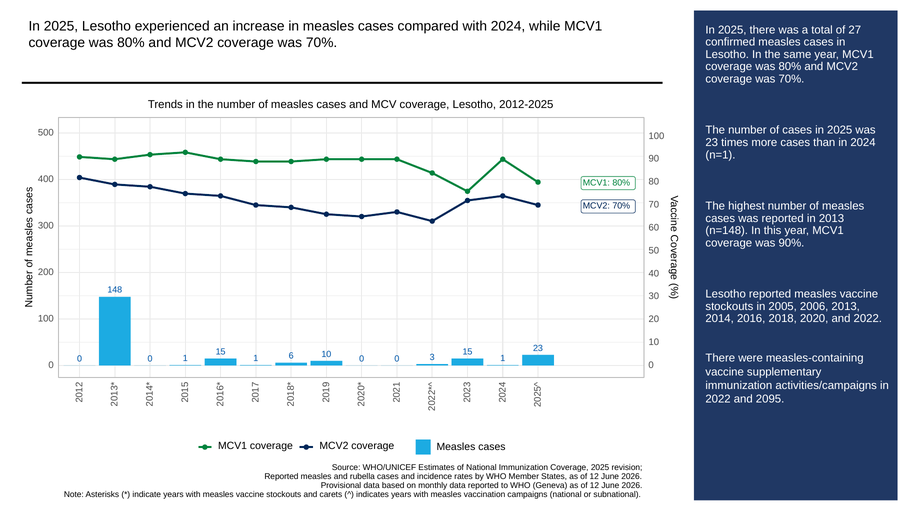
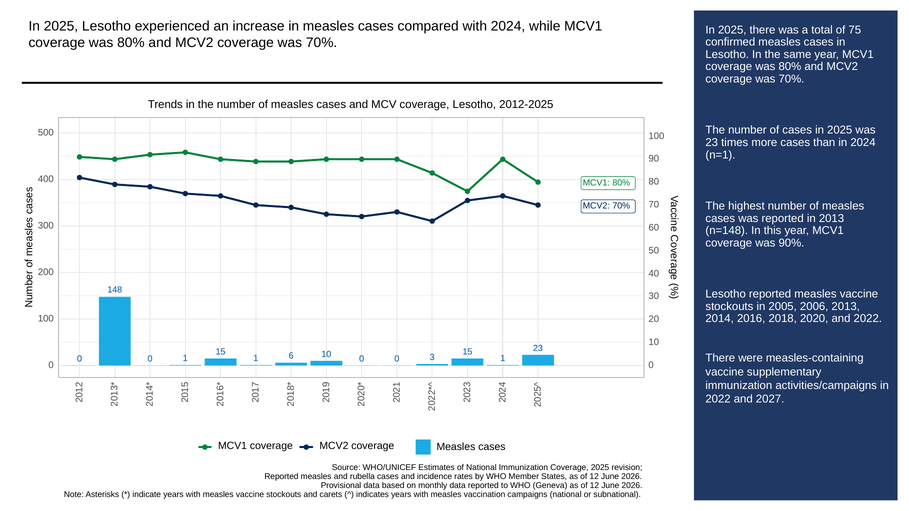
27: 27 -> 75 (855, 30)
2095: 2095 -> 2027 (770, 399)
